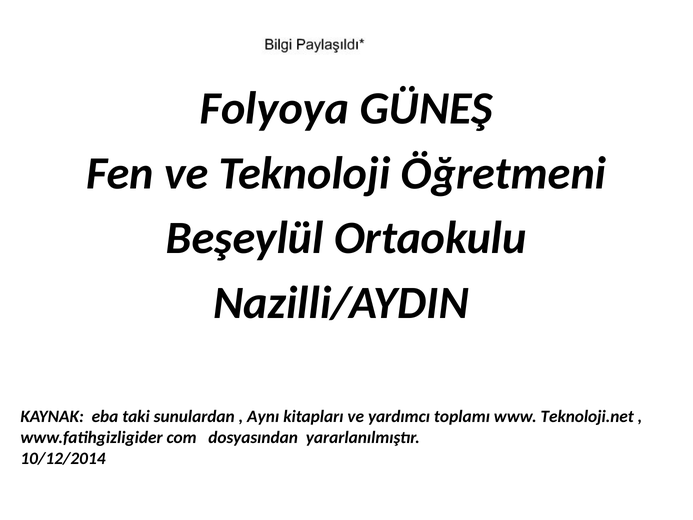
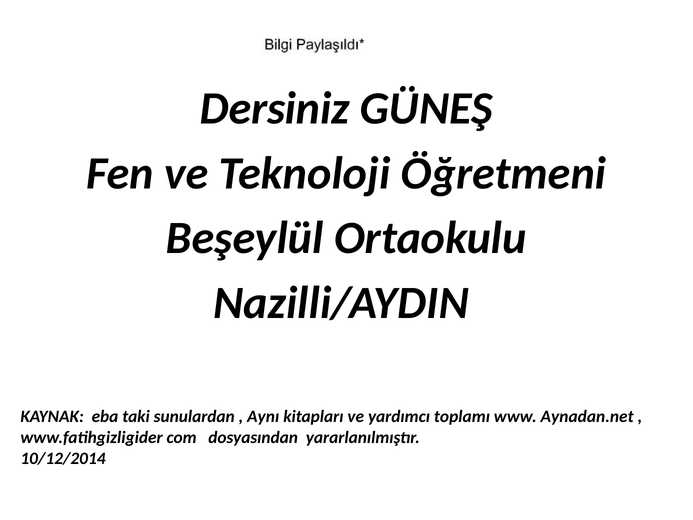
Folyoya: Folyoya -> Dersiniz (275, 109)
Teknoloji.net: Teknoloji.net -> Aynadan.net (587, 417)
